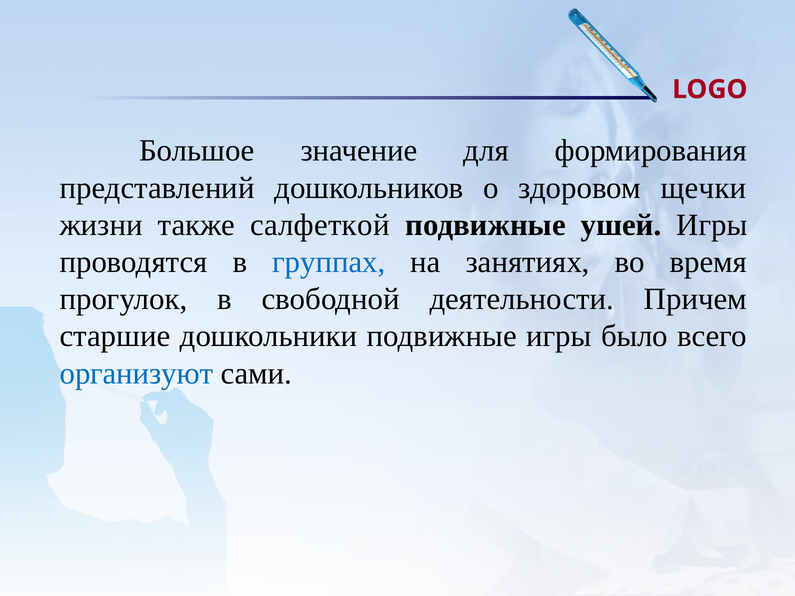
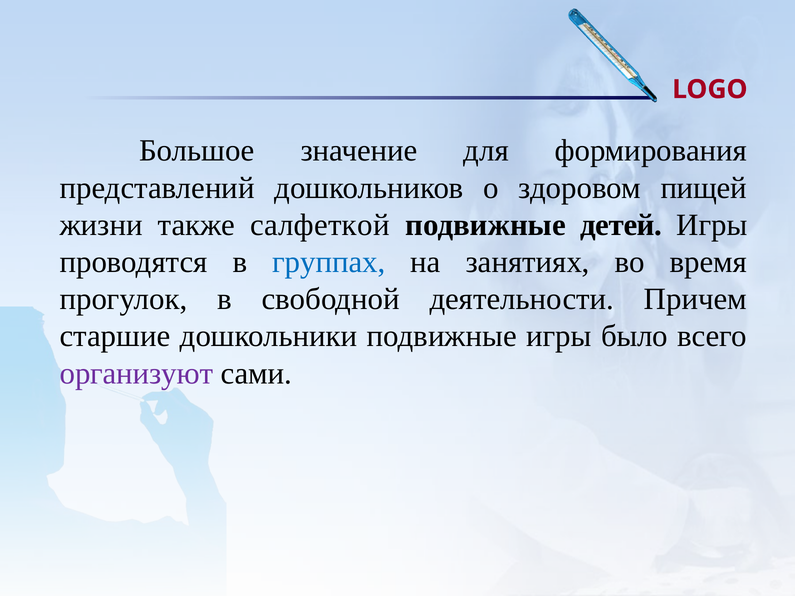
щечки: щечки -> пищей (704, 188)
ушей: ушей -> детей (621, 225)
организуют colour: blue -> purple (136, 374)
